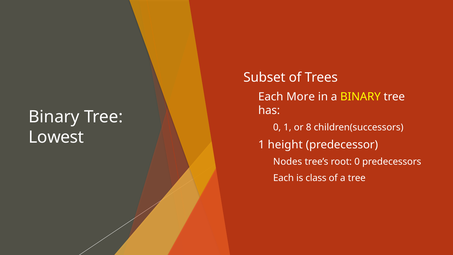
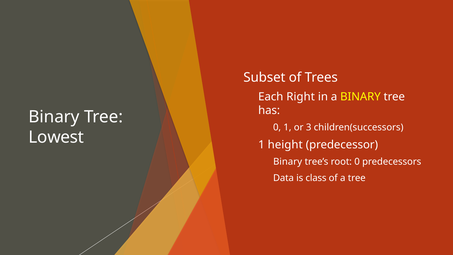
More: More -> Right (301, 97)
8: 8 -> 3 (309, 127)
Nodes: Nodes -> Binary (288, 162)
Each: Each -> Data (283, 178)
